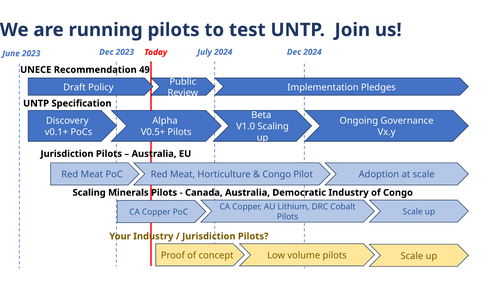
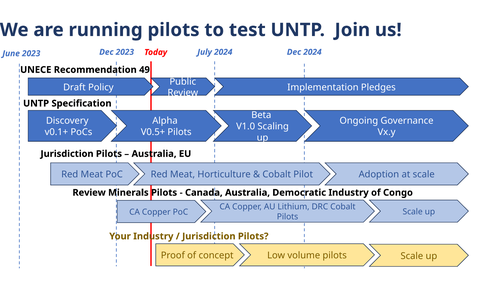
Congo: Congo -> Cobalt (277, 174)
Scaling: Scaling -> Review (89, 192)
